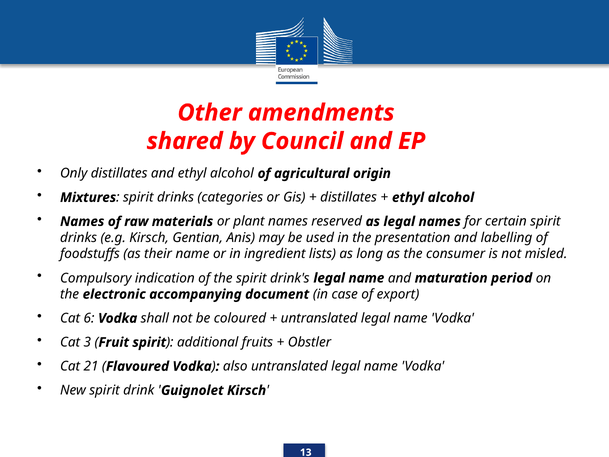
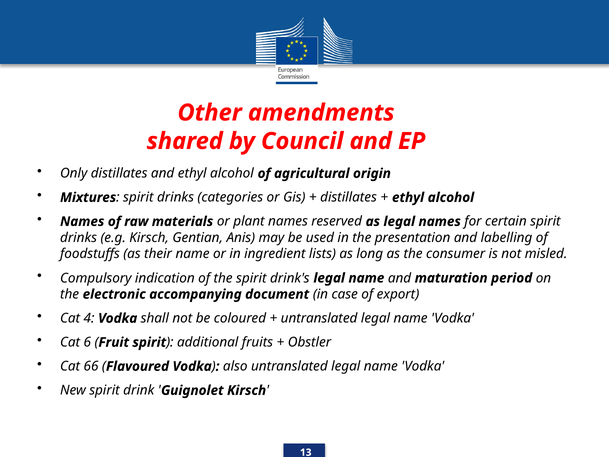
6: 6 -> 4 (89, 318)
3: 3 -> 6 (87, 342)
21: 21 -> 66 (91, 366)
